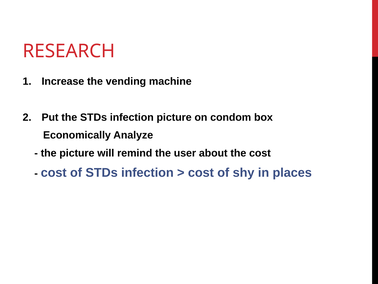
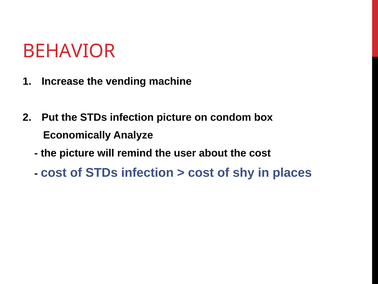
RESEARCH: RESEARCH -> BEHAVIOR (69, 51)
